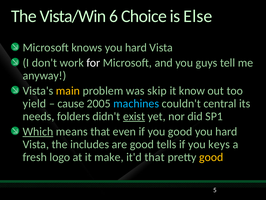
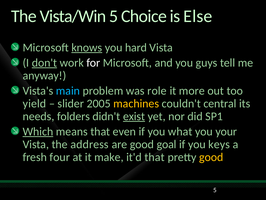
Vista/Win 6: 6 -> 5 (114, 16)
knows underline: none -> present (87, 47)
don't underline: none -> present (44, 63)
main colour: yellow -> light blue (68, 90)
skip: skip -> role (157, 90)
know: know -> more (192, 90)
cause: cause -> slider (71, 103)
machines colour: light blue -> yellow (136, 103)
you good: good -> what (180, 131)
hard: hard -> your (226, 131)
includes: includes -> address (90, 144)
tells: tells -> goal (167, 144)
logo: logo -> four (60, 157)
